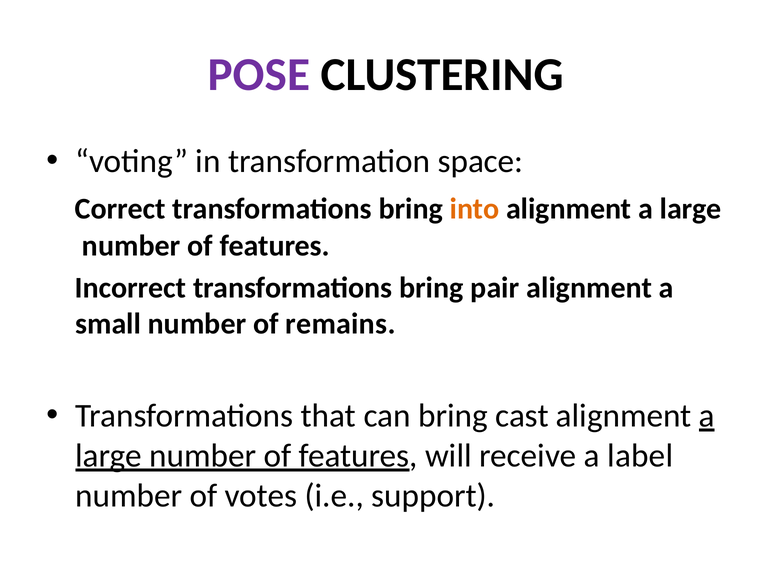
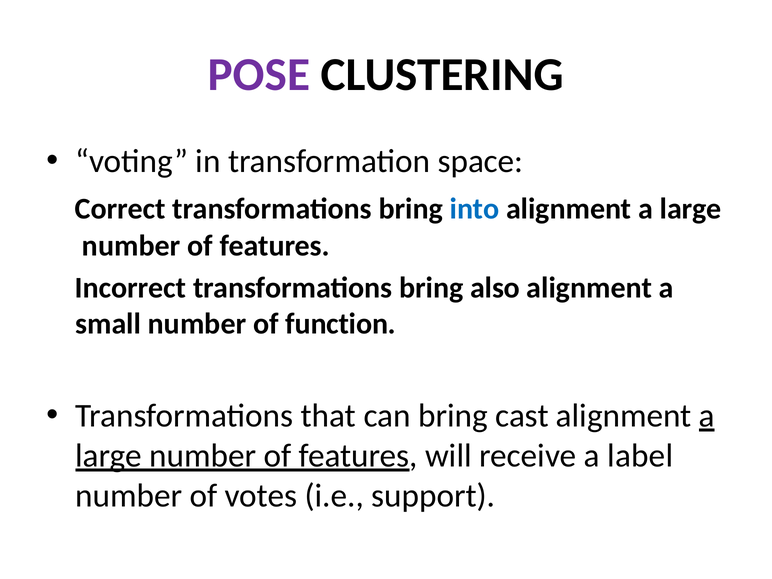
into colour: orange -> blue (475, 209)
pair: pair -> also (495, 288)
remains: remains -> function (341, 324)
